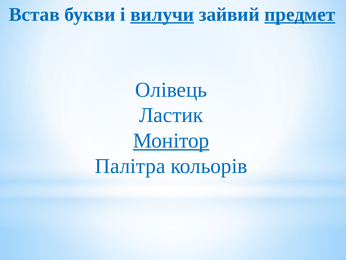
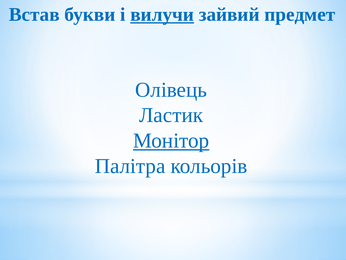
предмет underline: present -> none (300, 15)
